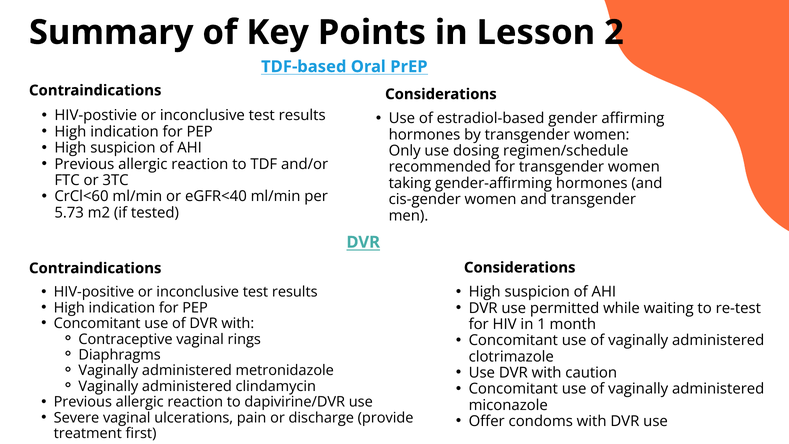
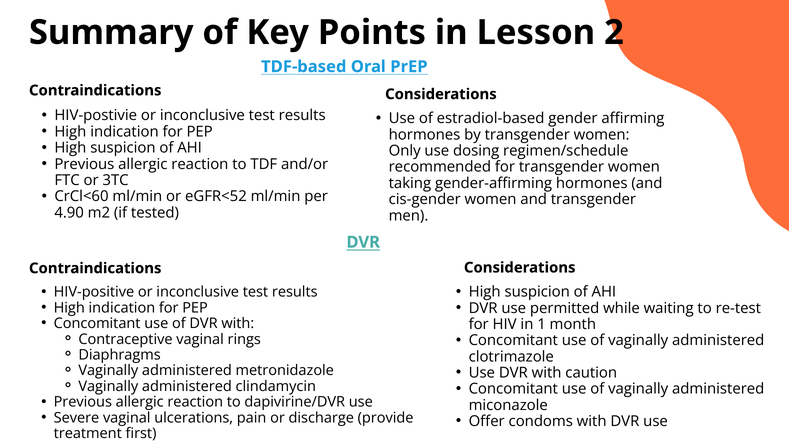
eGFR<40: eGFR<40 -> eGFR<52 (216, 196)
5.73: 5.73 -> 4.90 (69, 213)
